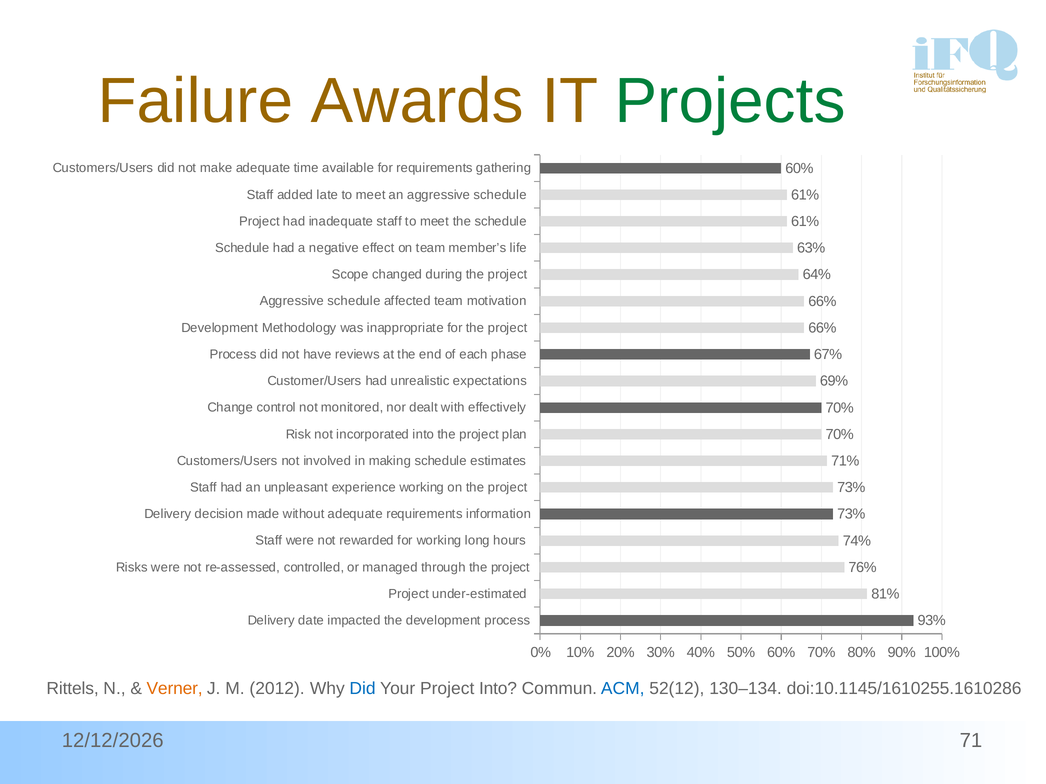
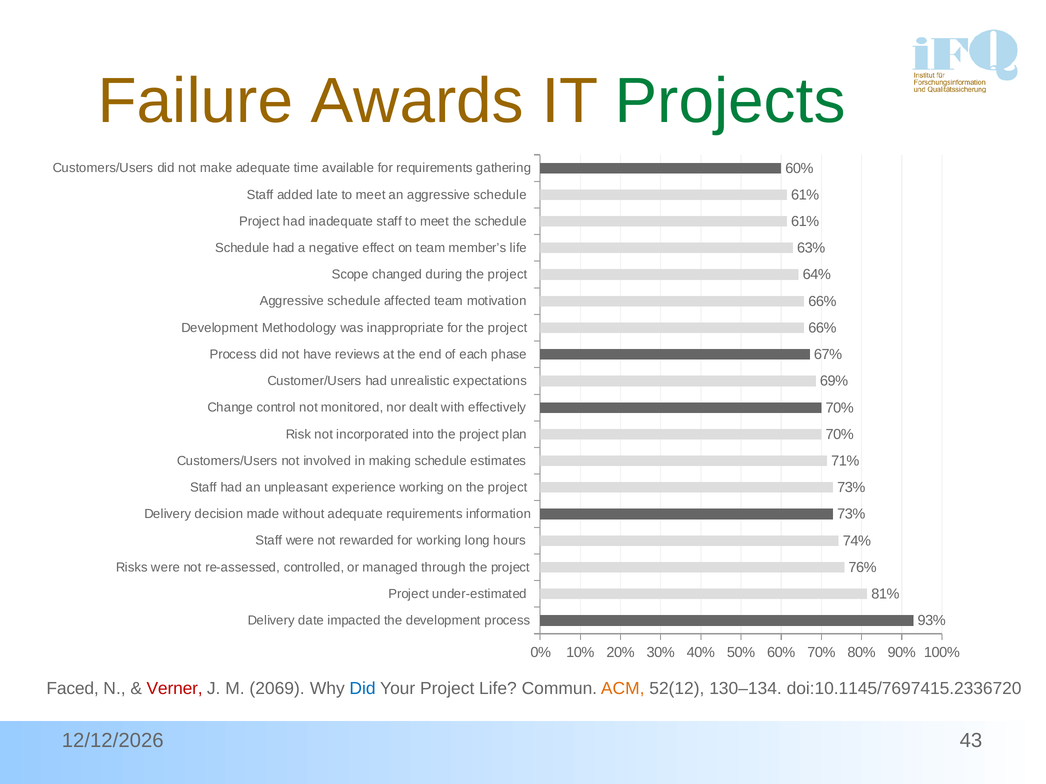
Rittels: Rittels -> Faced (73, 689)
Verner colour: orange -> red (175, 689)
2012: 2012 -> 2069 (277, 689)
Project Into: Into -> Life (498, 689)
ACM colour: blue -> orange (623, 689)
doi:10.1145/1610255.1610286: doi:10.1145/1610255.1610286 -> doi:10.1145/7697415.2336720 (904, 689)
71: 71 -> 43 (971, 741)
